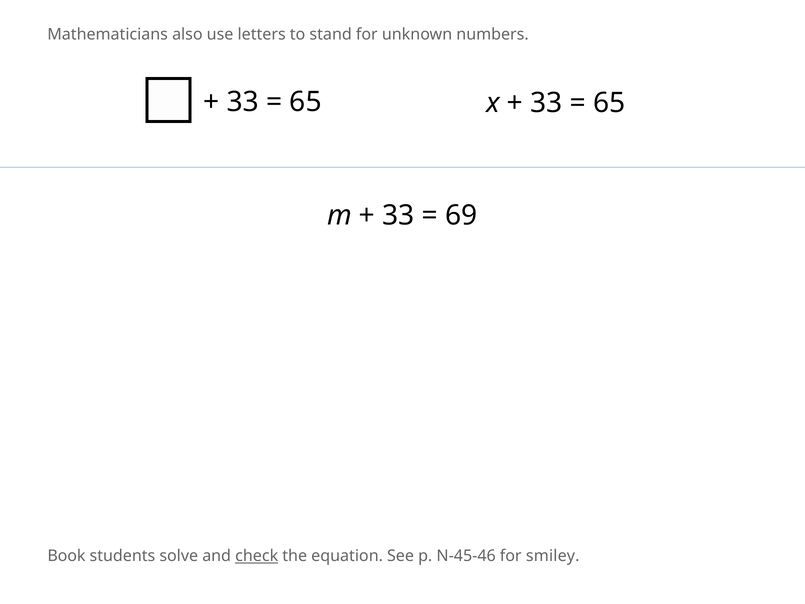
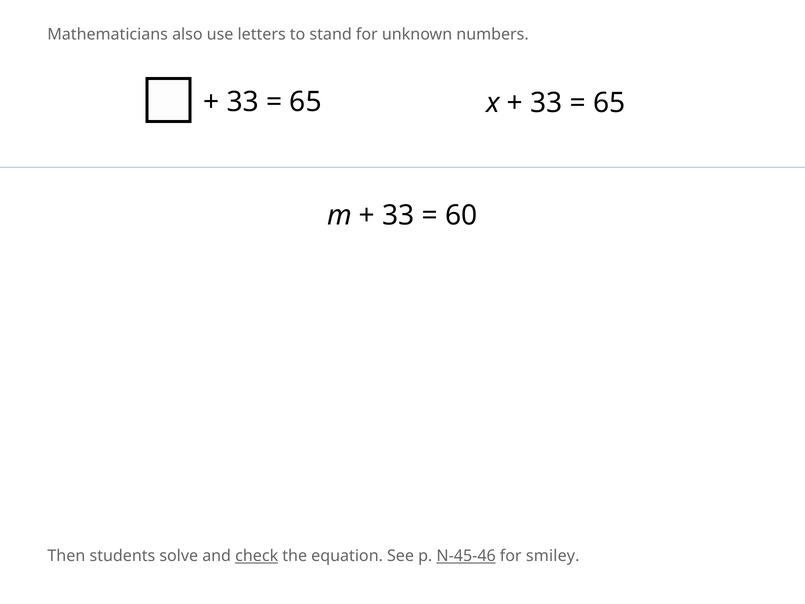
69: 69 -> 60 (461, 216)
Book: Book -> Then (66, 556)
N-45-46 underline: none -> present (466, 556)
